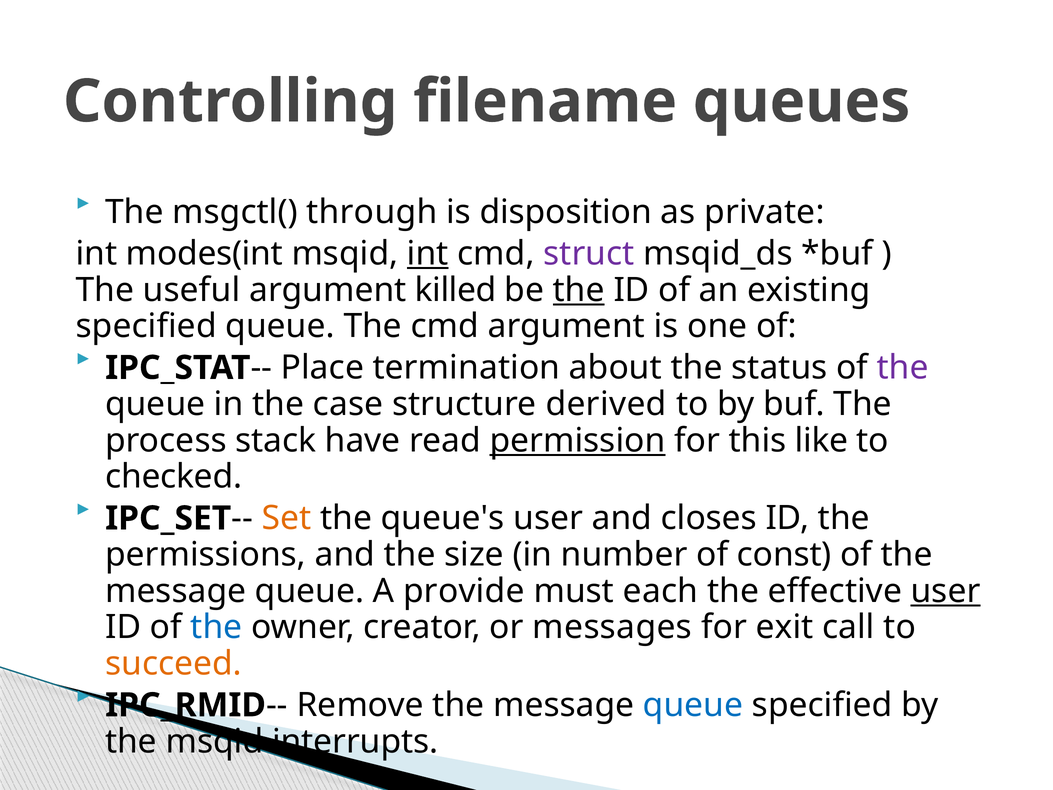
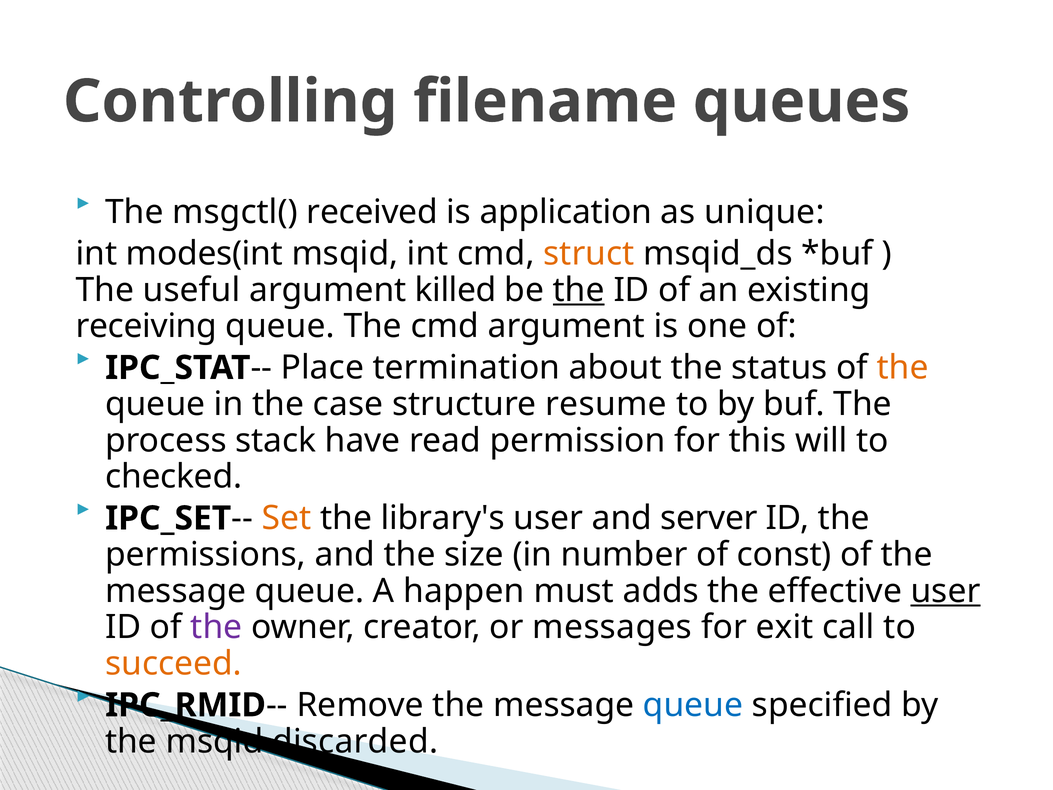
through: through -> received (372, 212)
disposition: disposition -> application (566, 212)
private: private -> unique (764, 212)
int underline: present -> none (428, 254)
struct colour: purple -> orange (589, 254)
specified: specified -> receiving (146, 326)
the colour: purple -> orange (903, 368)
derived: derived -> resume (606, 404)
permission underline: present -> none (577, 440)
like: like -> will (821, 440)
queue's: queue's -> library's (443, 518)
closes: closes -> server (709, 518)
provide: provide -> happen (464, 591)
each: each -> adds (661, 591)
the colour: blue -> purple (216, 627)
interrupts: interrupts -> discarded (355, 741)
